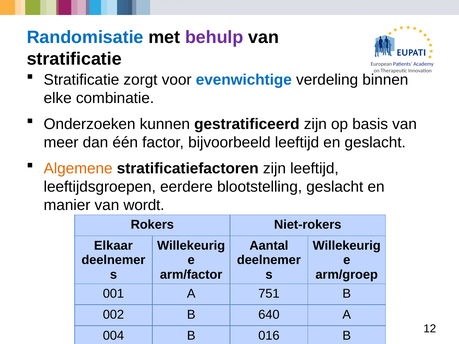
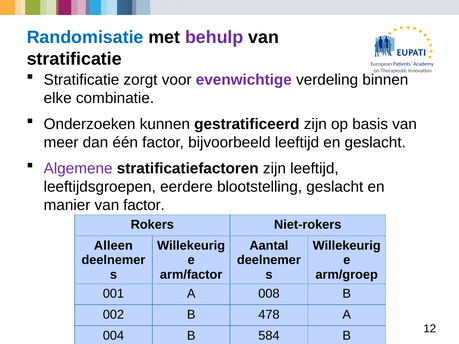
evenwichtige colour: blue -> purple (244, 80)
Algemene colour: orange -> purple (78, 169)
van wordt: wordt -> factor (144, 205)
Elkaar: Elkaar -> Alleen (113, 246)
751: 751 -> 008 (269, 294)
640: 640 -> 478 (269, 315)
016: 016 -> 584 (269, 336)
